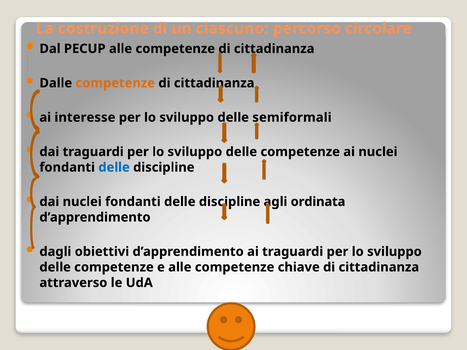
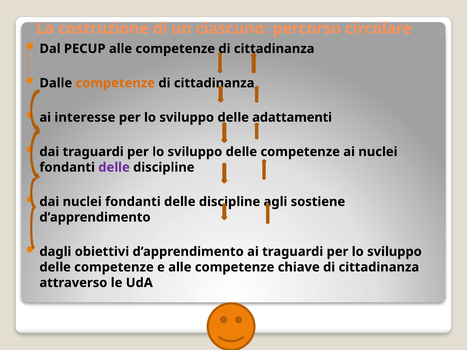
semiformali: semiformali -> adattamenti (292, 118)
delle colour: blue -> purple (114, 167)
ordinata: ordinata -> sostiene (318, 202)
